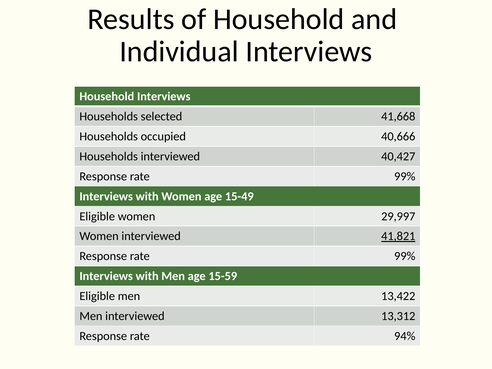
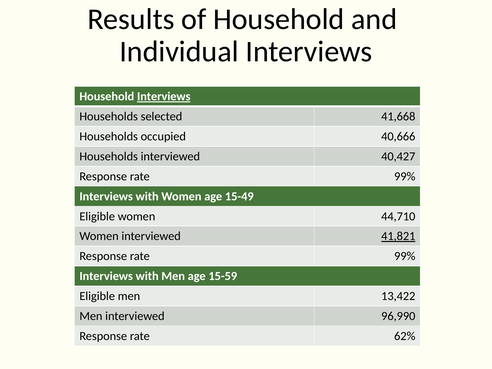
Interviews underline: none -> present (164, 97)
29,997: 29,997 -> 44,710 (398, 216)
13,312: 13,312 -> 96,990 (398, 316)
94%: 94% -> 62% (405, 336)
